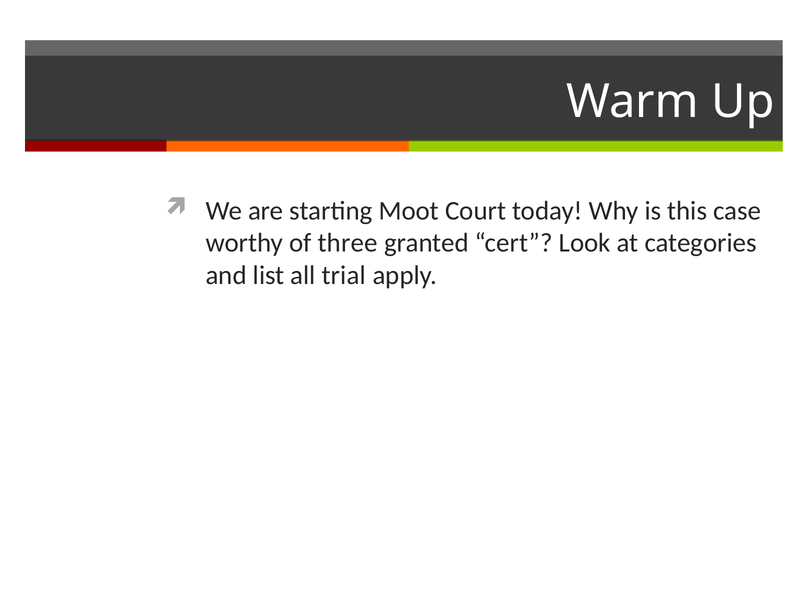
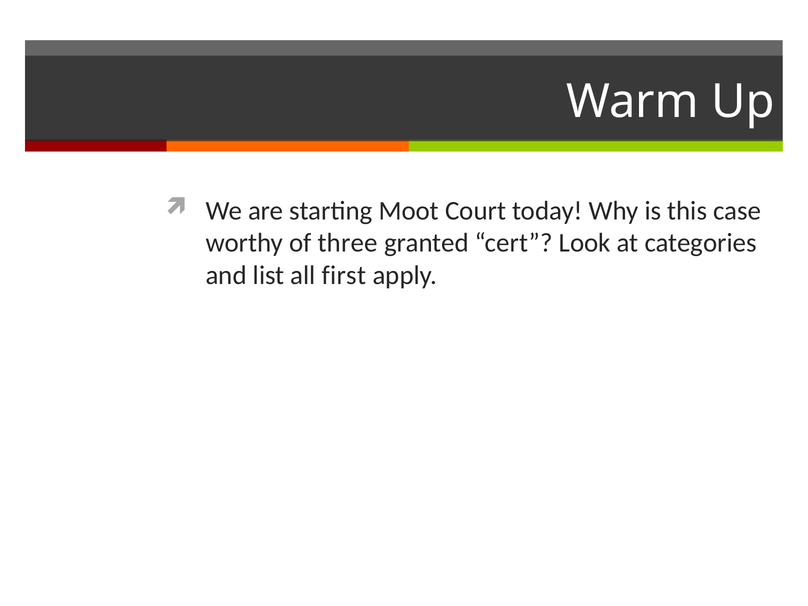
trial: trial -> first (344, 275)
